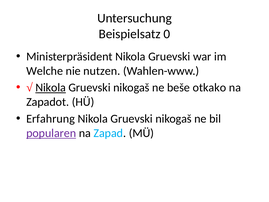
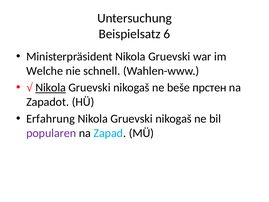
0: 0 -> 6 (167, 34)
nutzen: nutzen -> schnell (102, 71)
otkako: otkako -> прстен (209, 88)
popularen underline: present -> none (51, 133)
